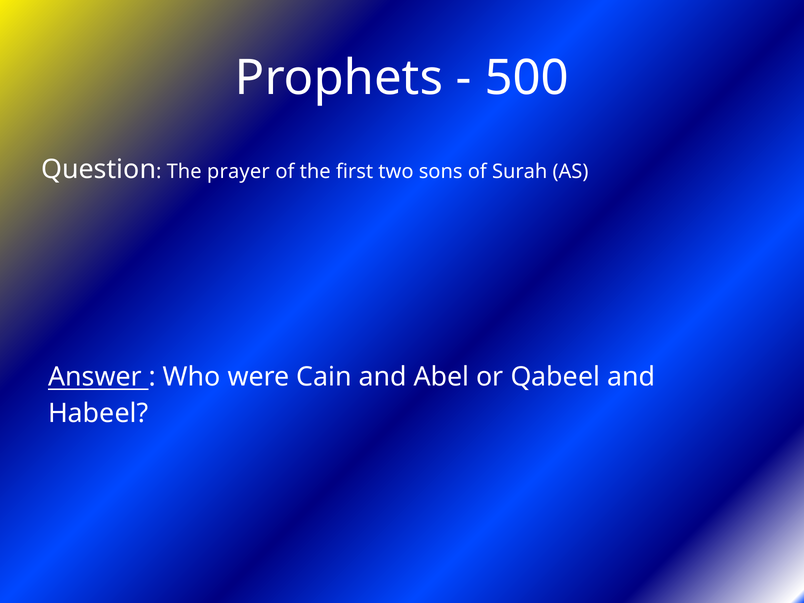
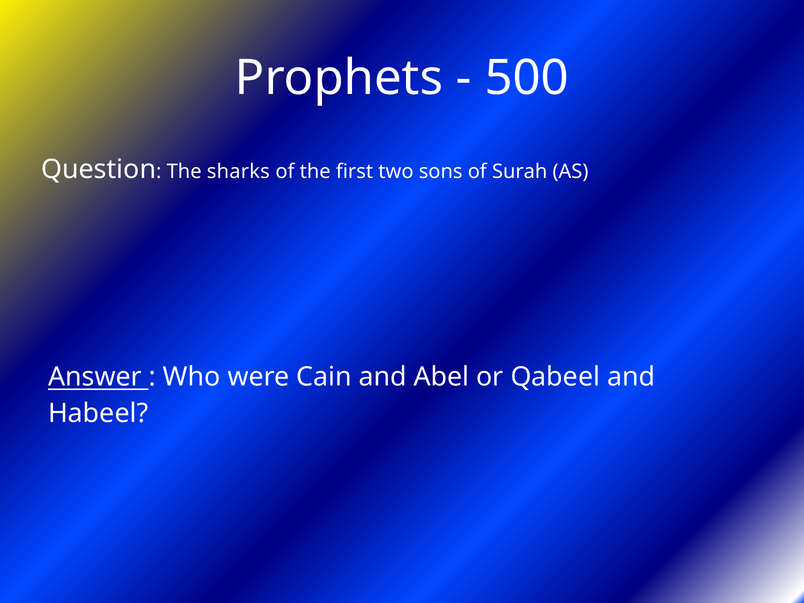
prayer: prayer -> sharks (238, 172)
